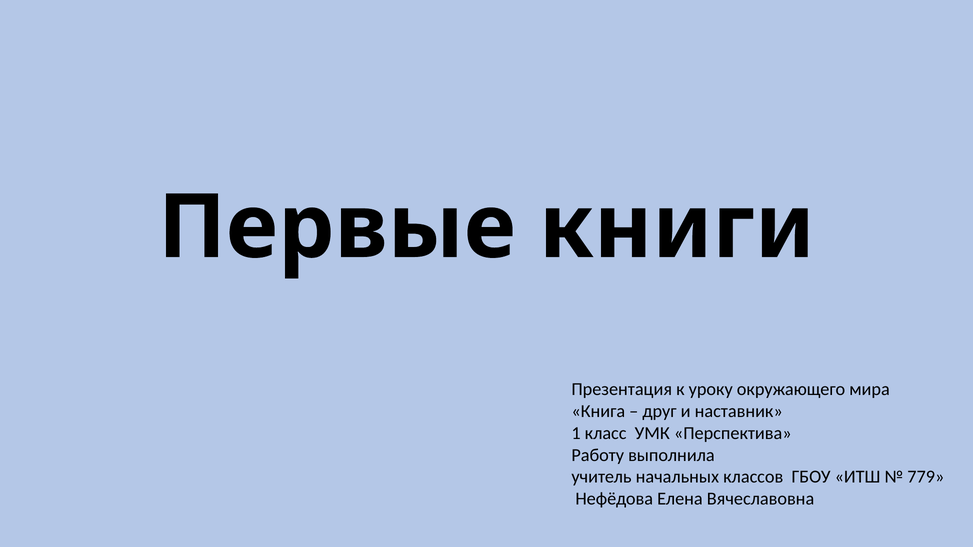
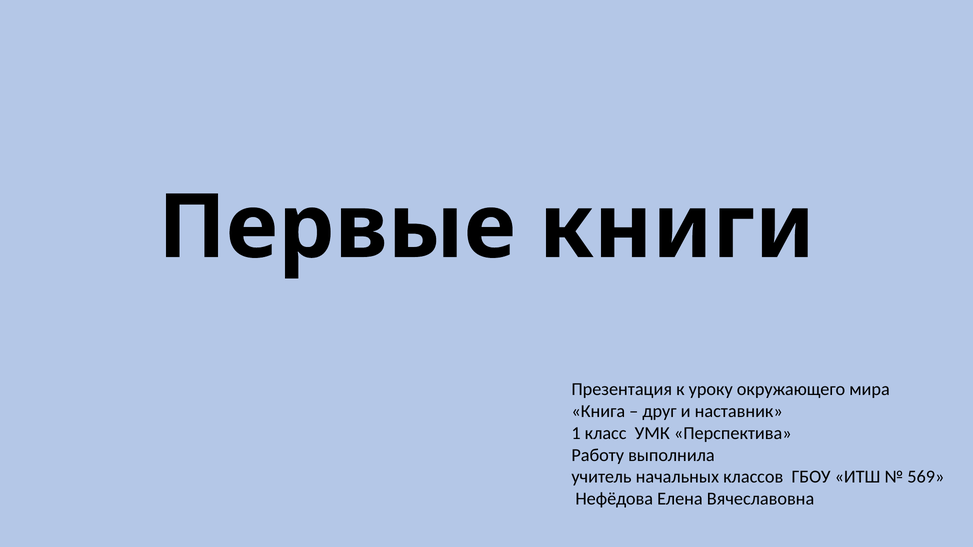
779: 779 -> 569 (926, 477)
